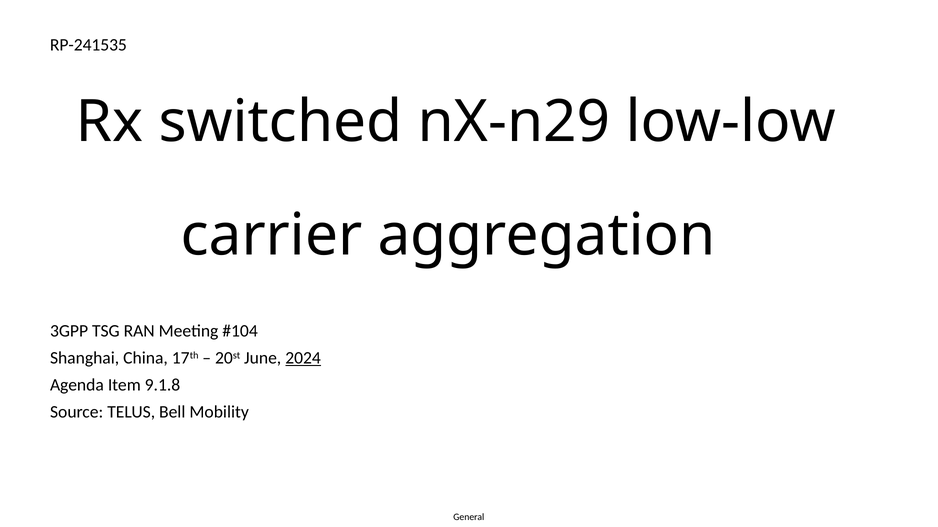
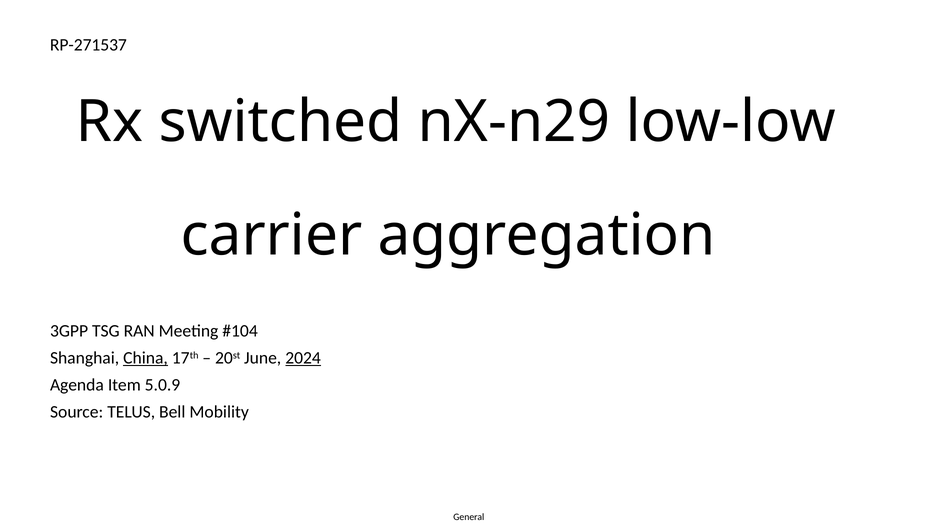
RP-241535: RP-241535 -> RP-271537 (88, 45)
China underline: none -> present (146, 358)
9.1.8: 9.1.8 -> 5.0.9 (162, 385)
